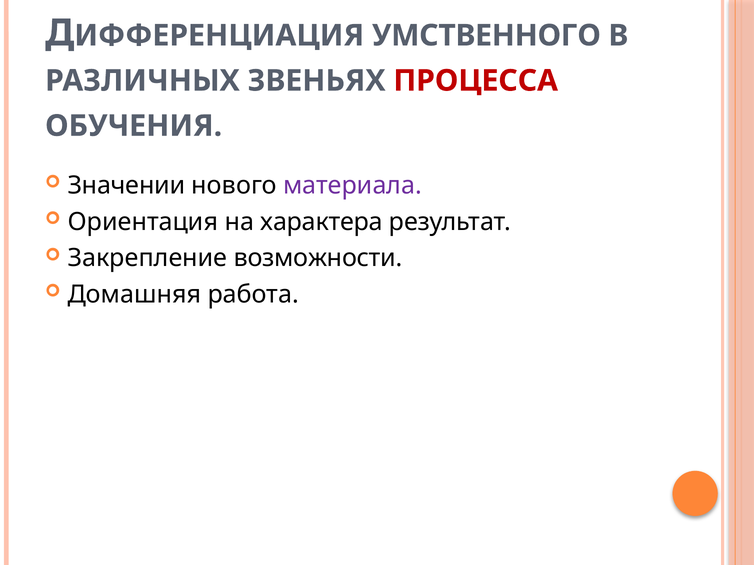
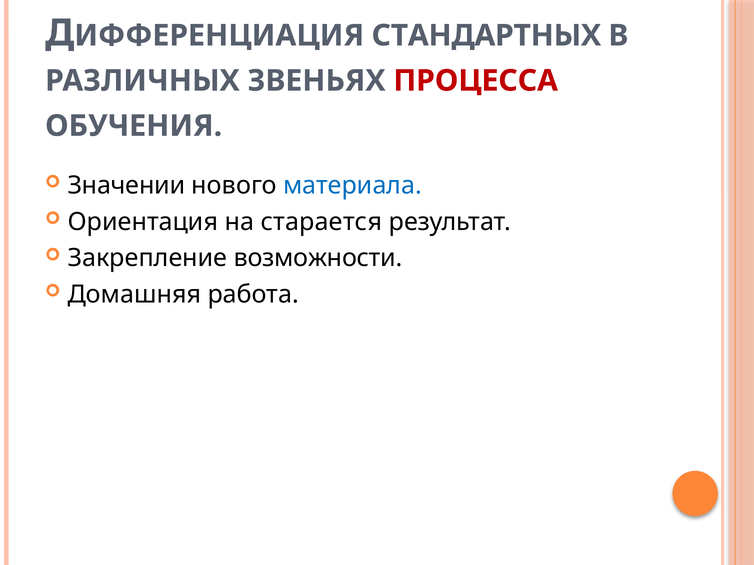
УМСТВЕННОГО: УМСТВЕННОГО -> СТАНДАРТНЫХ (486, 36)
материала colour: purple -> blue (352, 185)
характера: характера -> старается (321, 222)
